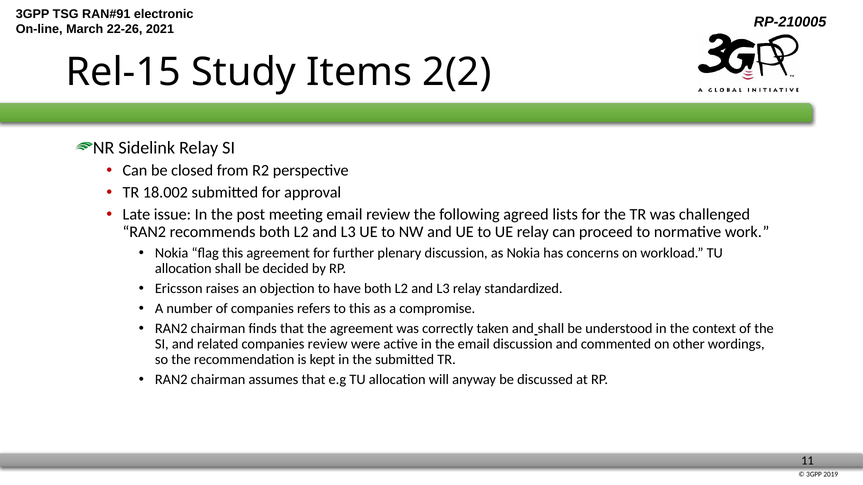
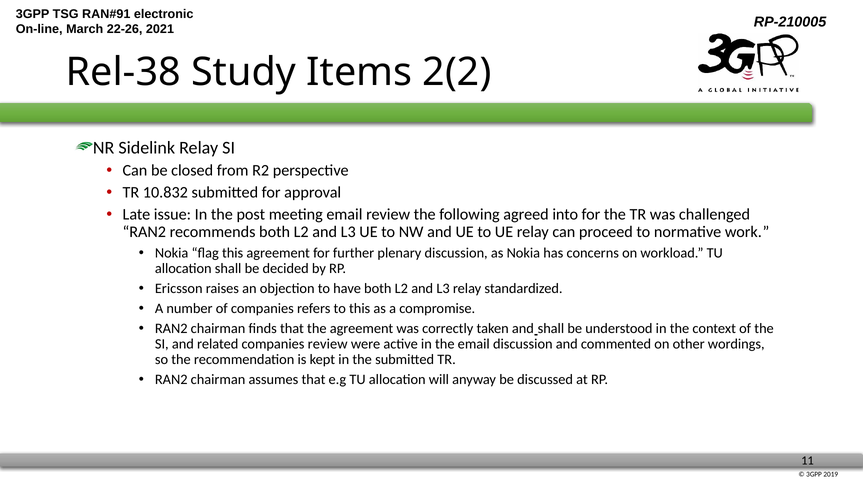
Rel-15: Rel-15 -> Rel-38 (123, 72)
18.002: 18.002 -> 10.832 (165, 193)
lists: lists -> into (565, 215)
